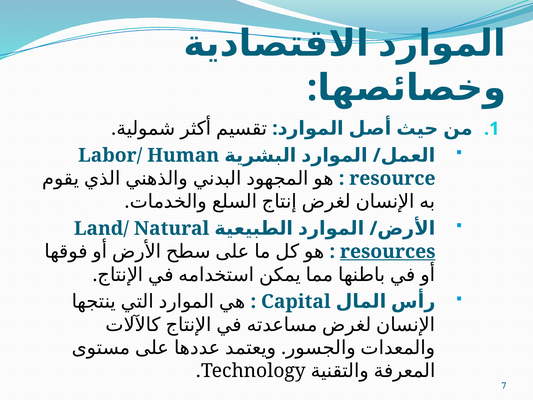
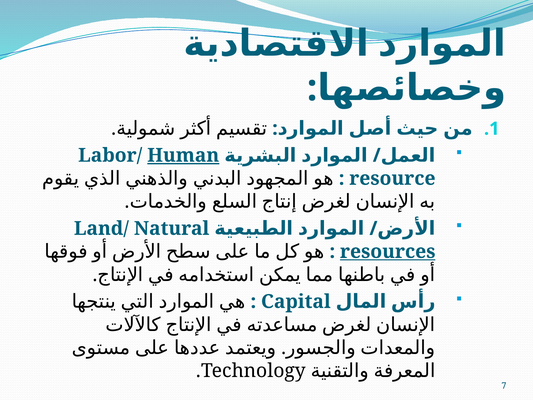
Human underline: none -> present (183, 155)
